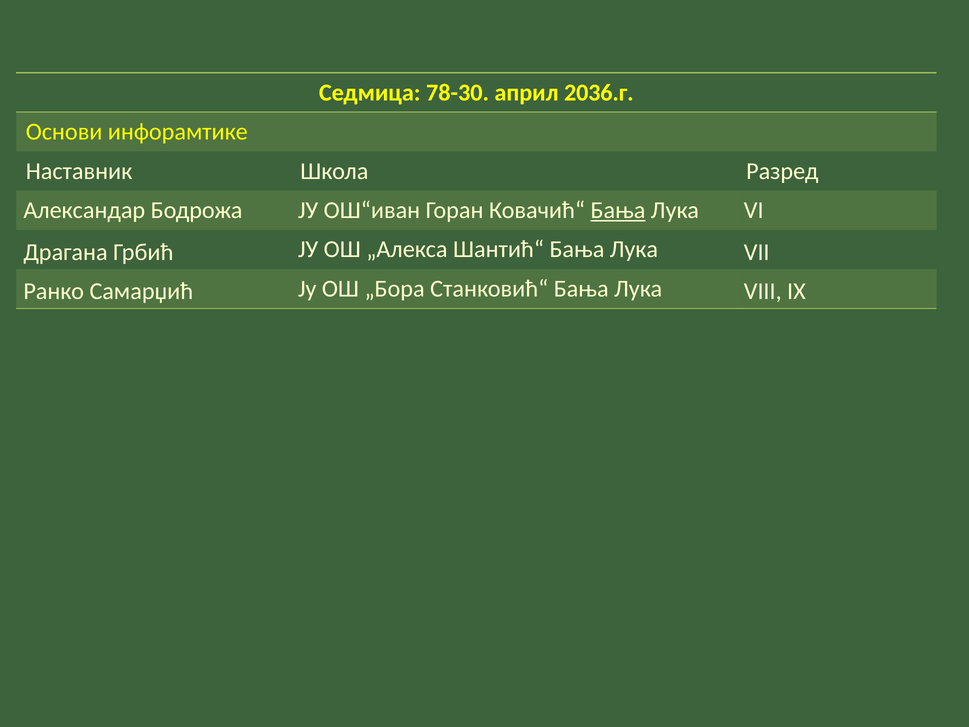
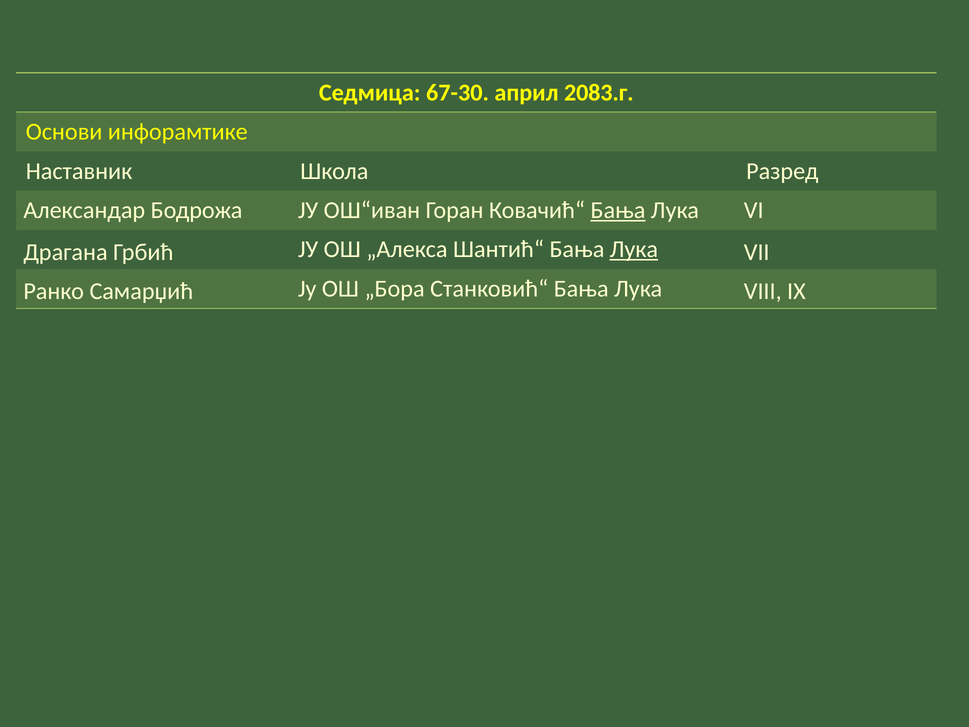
78-30: 78-30 -> 67-30 (458, 93)
2036.г: 2036.г -> 2083.г (599, 93)
Лука underline: none -> present (634, 249)
